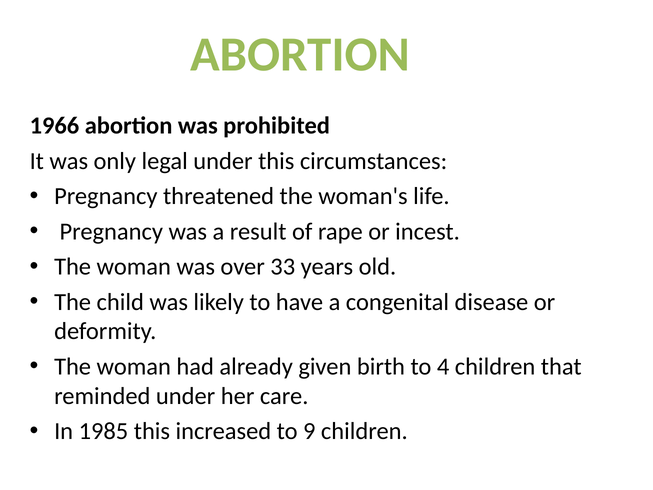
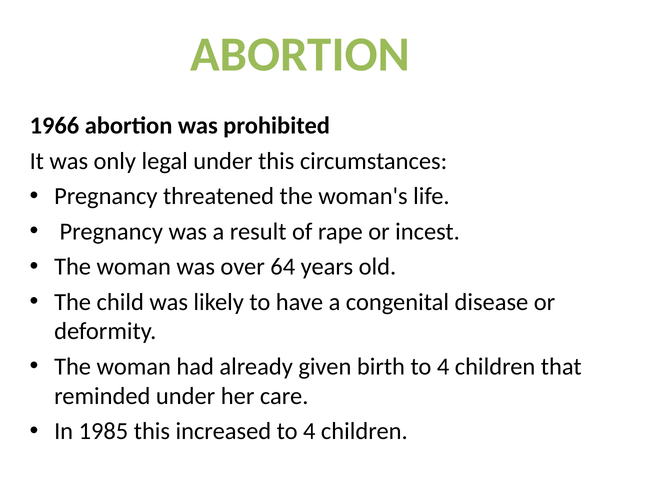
33: 33 -> 64 (283, 267)
increased to 9: 9 -> 4 (309, 431)
